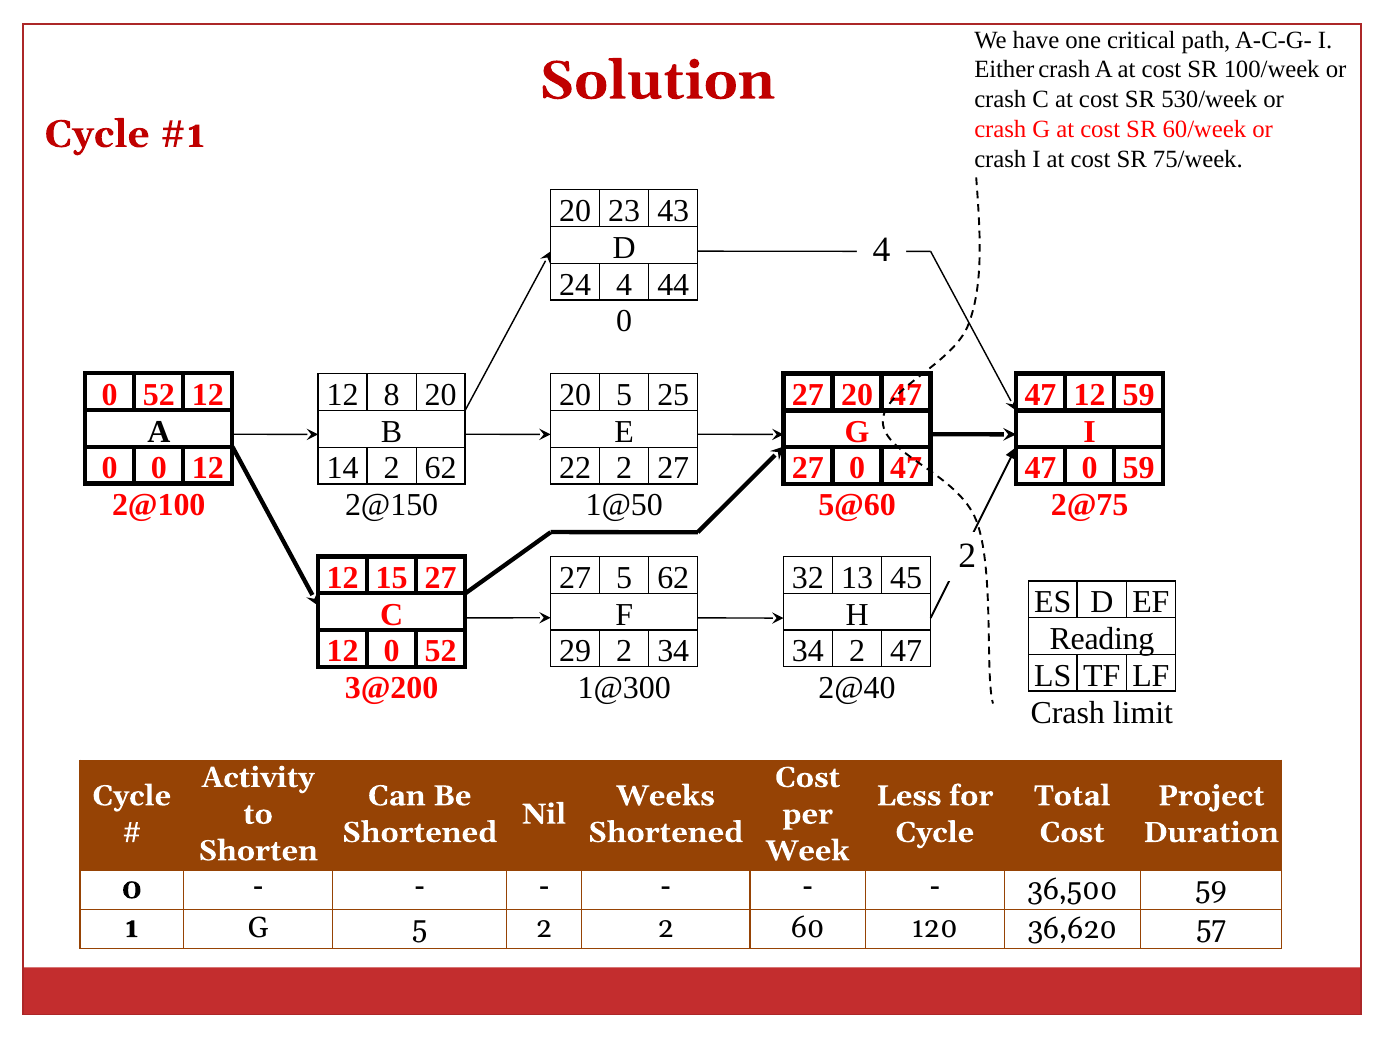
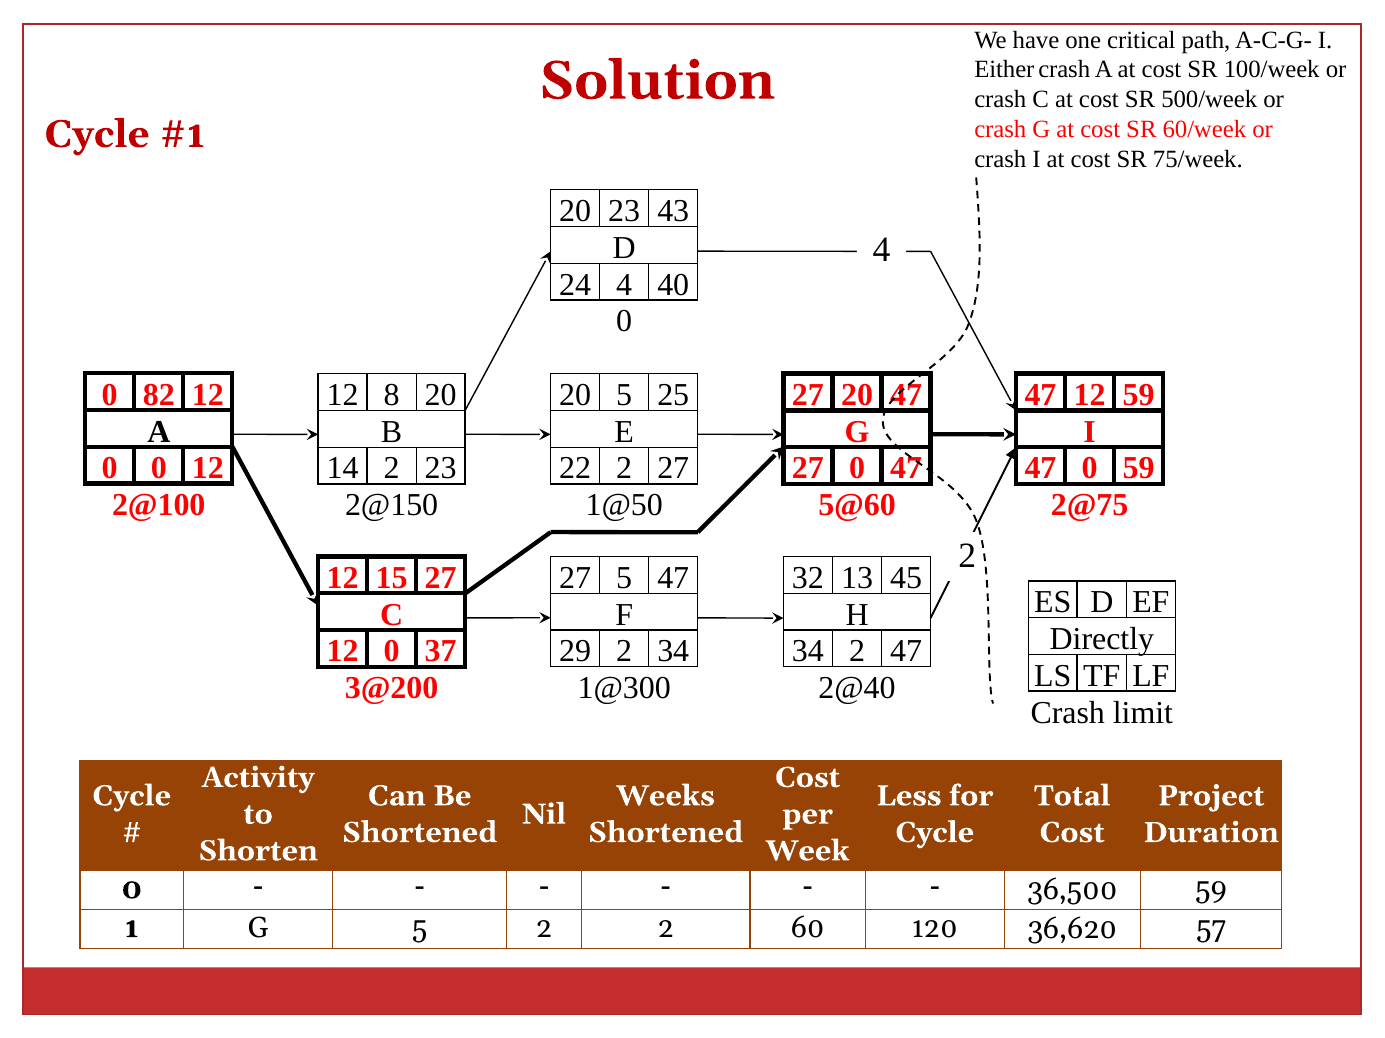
530/week: 530/week -> 500/week (1209, 100)
44: 44 -> 40 (673, 285)
52: 52 -> 82 (159, 395)
2 62: 62 -> 23 (441, 469)
5 62: 62 -> 47 (673, 578)
Reading: Reading -> Directly (1102, 640)
12 0 52: 52 -> 37 (441, 652)
